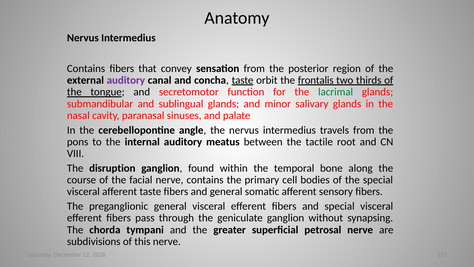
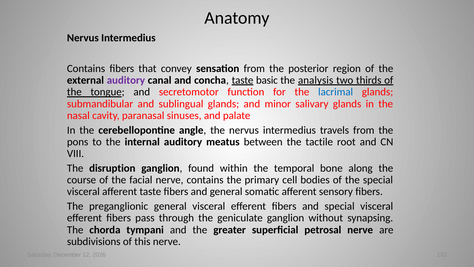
orbit: orbit -> basic (267, 80)
frontalis: frontalis -> analysis (316, 80)
lacrimal colour: green -> blue (336, 92)
